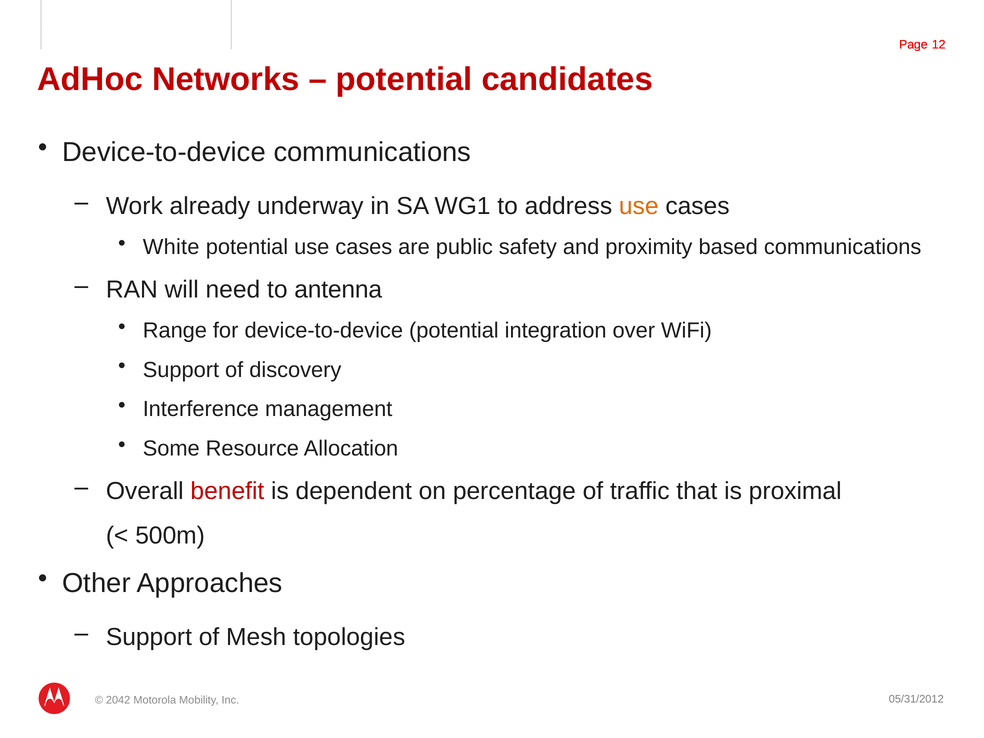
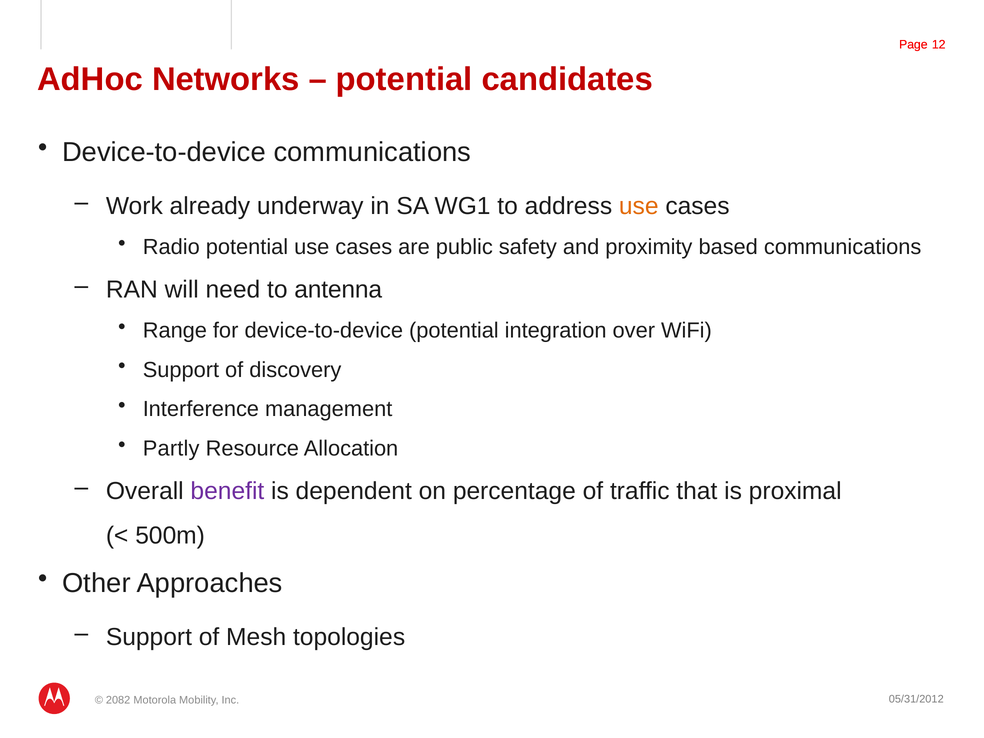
White: White -> Radio (171, 247)
Some: Some -> Partly (171, 448)
benefit colour: red -> purple (227, 491)
2042: 2042 -> 2082 (118, 700)
